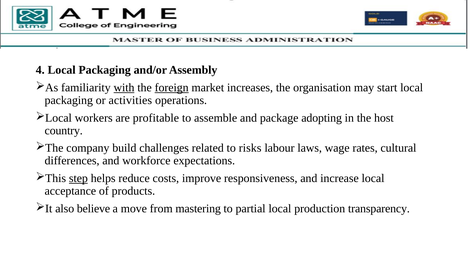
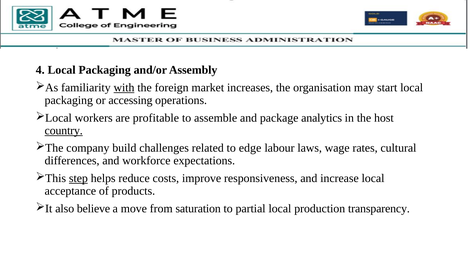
foreign underline: present -> none (172, 88)
activities: activities -> accessing (130, 100)
adopting: adopting -> analytics (322, 118)
country underline: none -> present (64, 131)
risks: risks -> edge (250, 148)
mastering: mastering -> saturation (198, 209)
